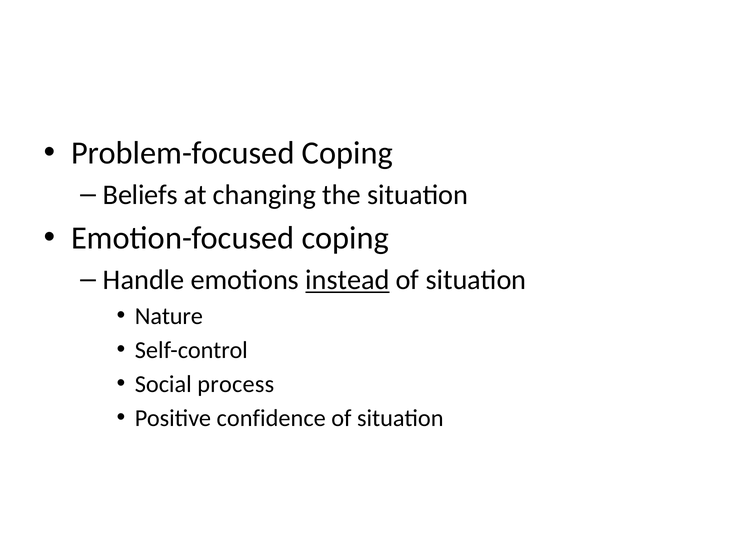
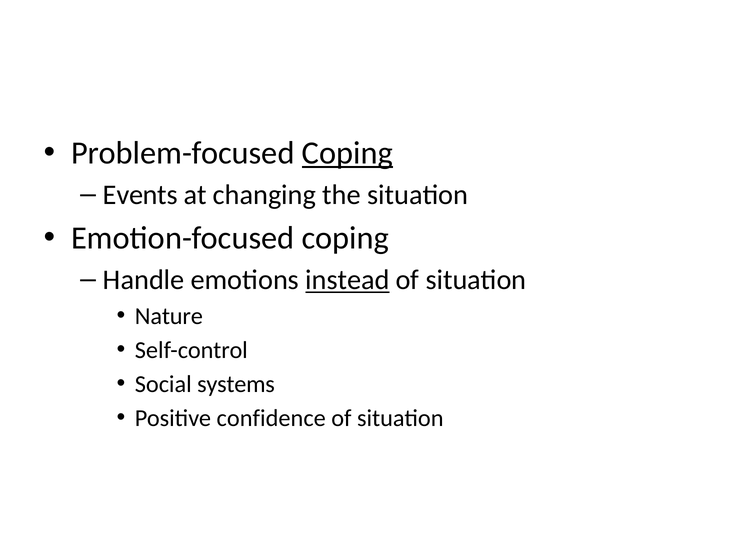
Coping underline: none -> present (348, 153)
Beliefs: Beliefs -> Events (140, 195)
process: process -> systems (236, 384)
